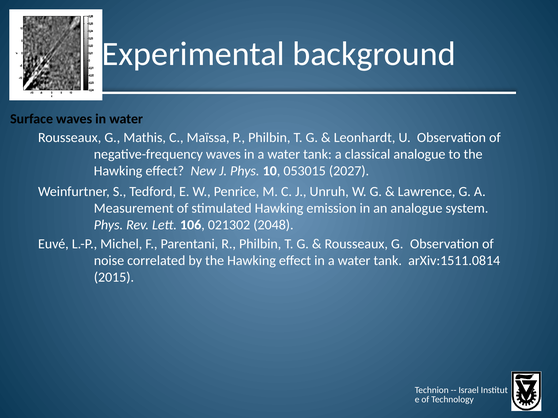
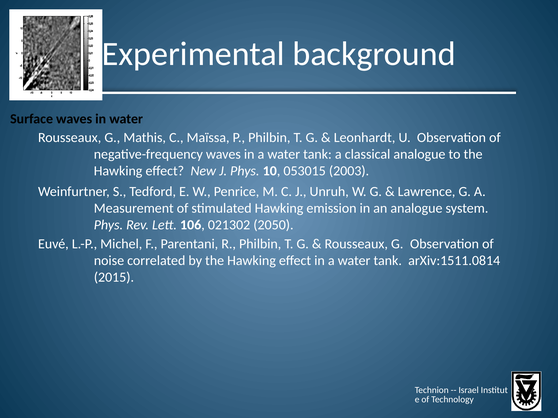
2027: 2027 -> 2003 (349, 171)
2048: 2048 -> 2050 (273, 225)
